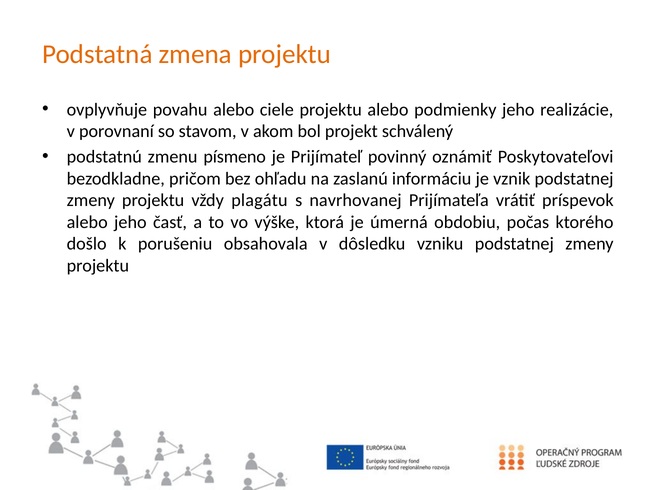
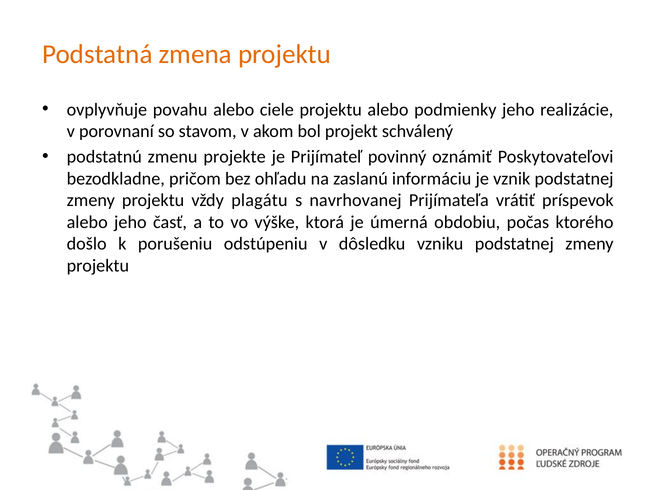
písmeno: písmeno -> projekte (235, 157)
obsahovala: obsahovala -> odstúpeniu (266, 244)
